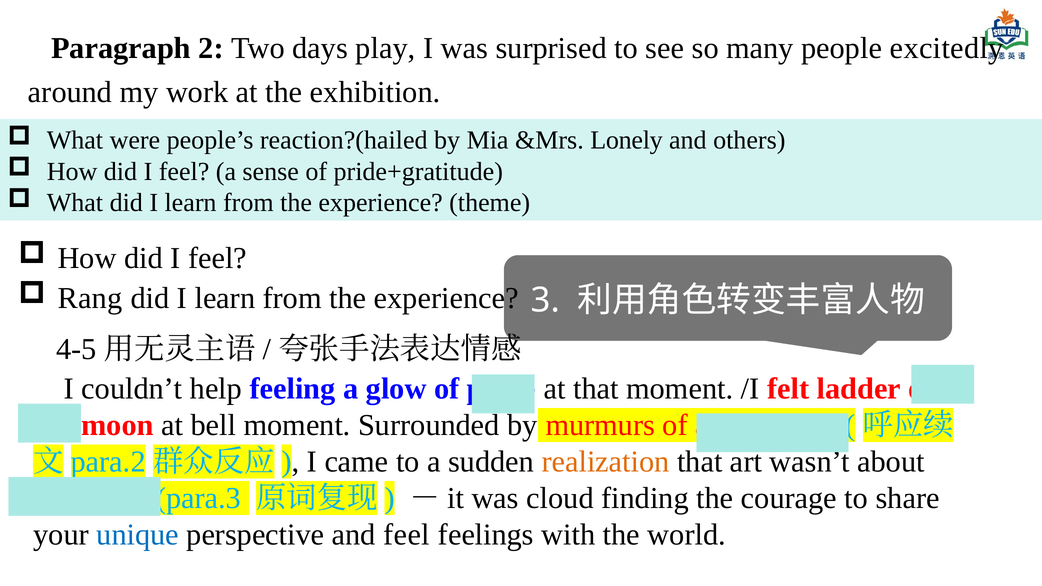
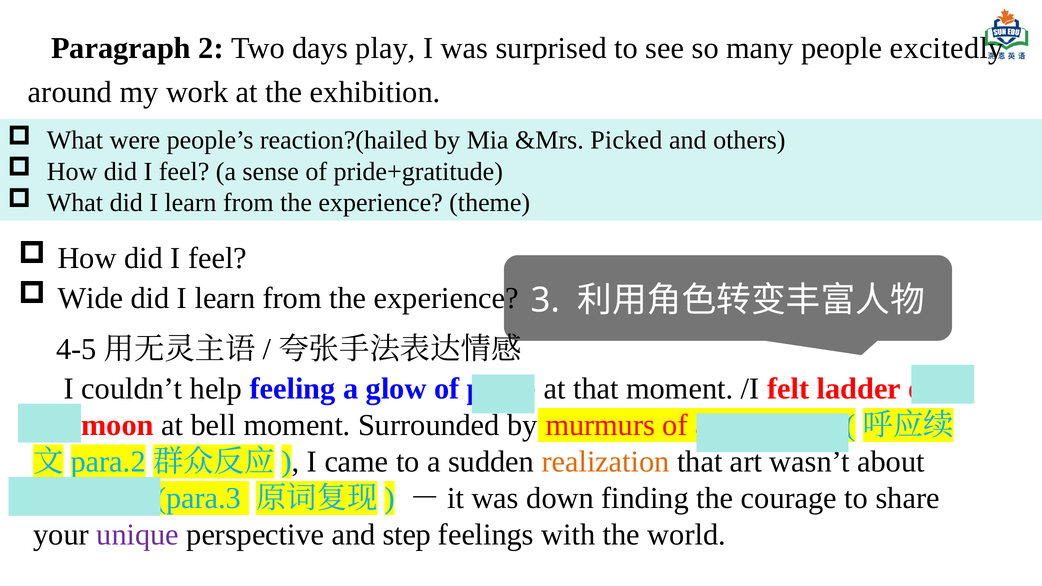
Lonely: Lonely -> Picked (626, 140)
Rang: Rang -> Wide (90, 298)
cloud: cloud -> down (560, 498)
unique colour: blue -> purple (138, 535)
and feel: feel -> step (407, 535)
